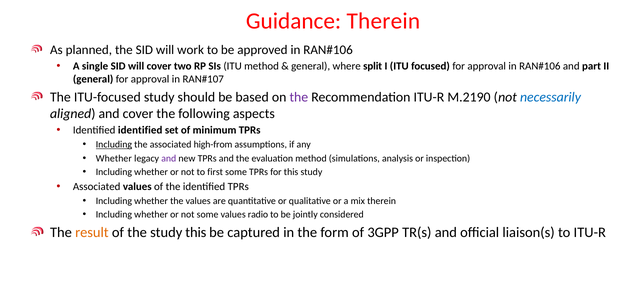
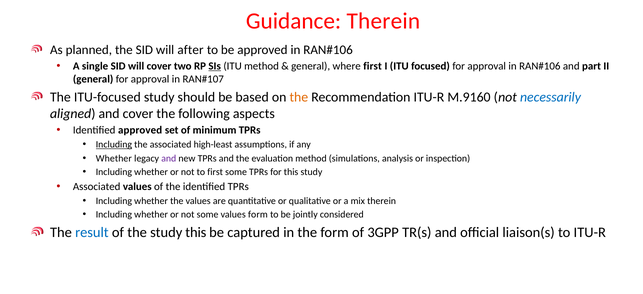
work: work -> after (191, 50)
SIs underline: none -> present (215, 66)
where split: split -> first (373, 66)
the colour: purple -> orange (299, 97)
M.2190: M.2190 -> M.9160 (469, 97)
Identified identified: identified -> approved (140, 130)
high-from: high-from -> high-least (213, 145)
values radio: radio -> form (258, 215)
result colour: orange -> blue (92, 233)
